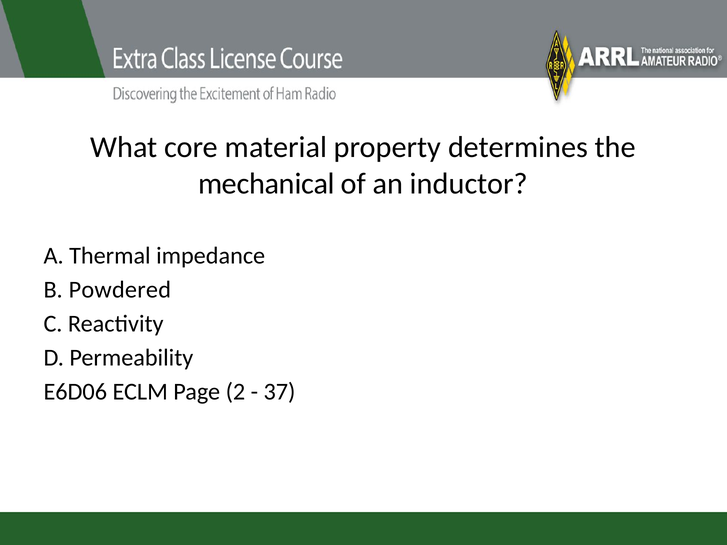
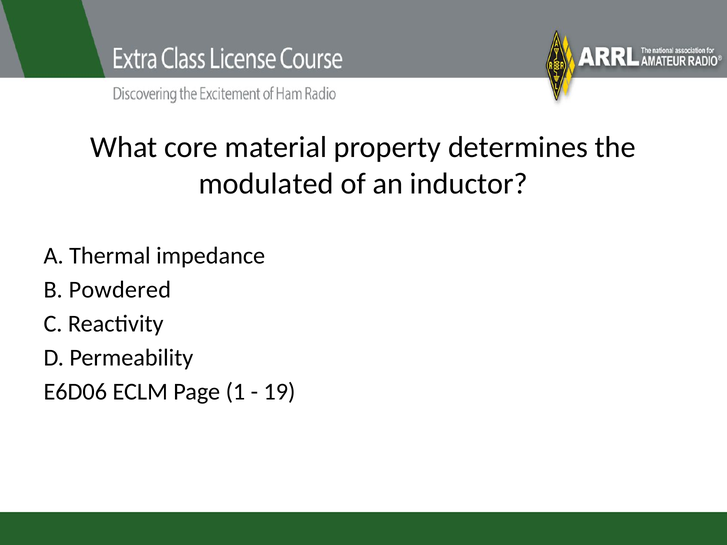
mechanical: mechanical -> modulated (266, 184)
2: 2 -> 1 (235, 392)
37: 37 -> 19 (280, 392)
